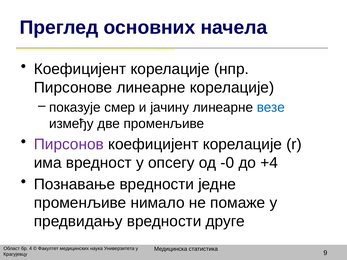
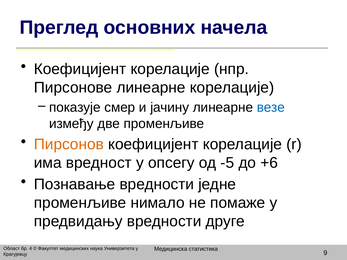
Пирсонов colour: purple -> orange (69, 144)
-0: -0 -> -5 (227, 163)
+4: +4 -> +6 (269, 163)
